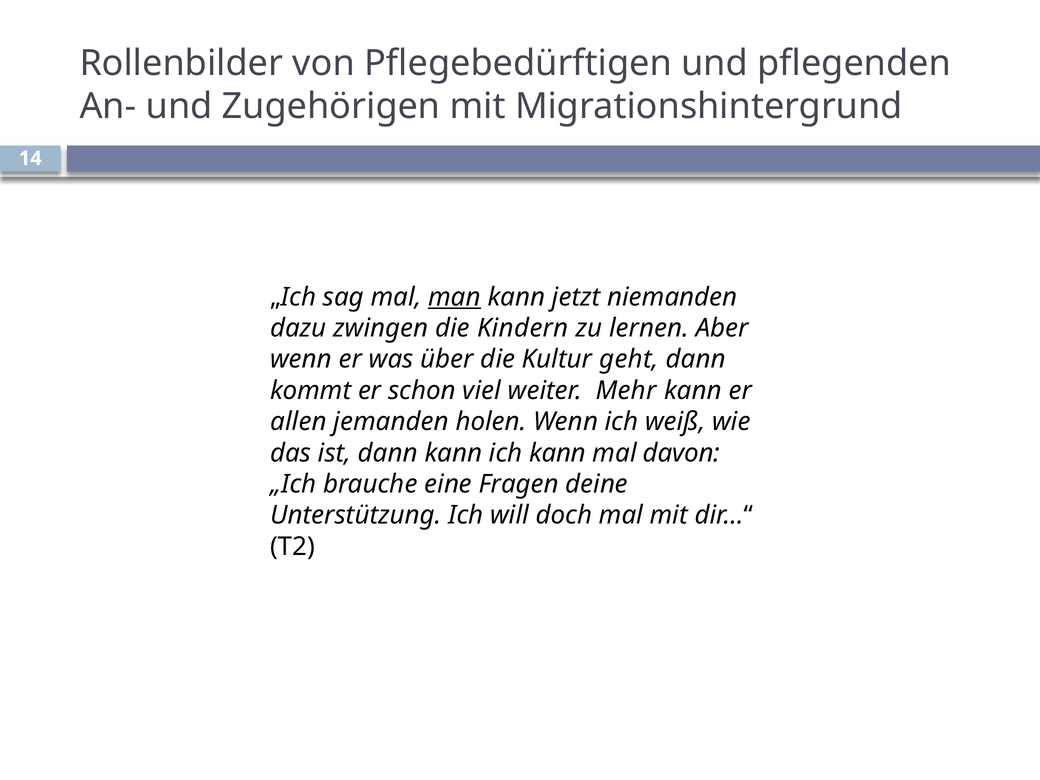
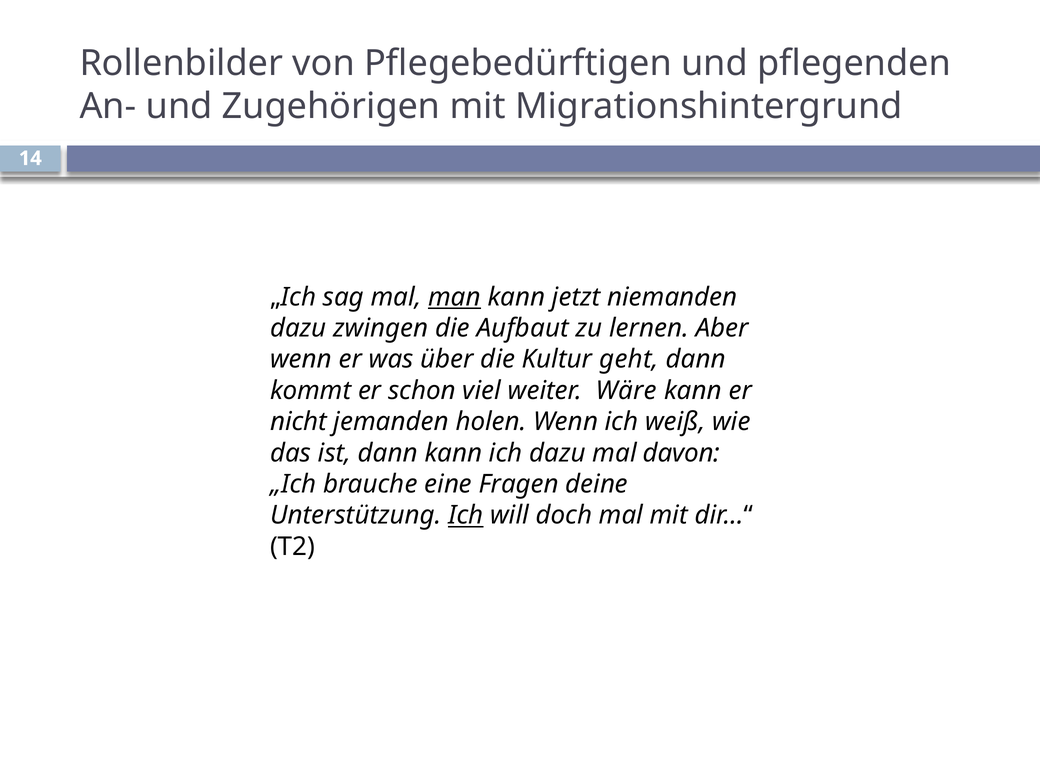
Kindern: Kindern -> Aufbaut (523, 328)
Mehr: Mehr -> Wäre (626, 391)
allen: allen -> nicht (299, 422)
ich kann: kann -> dazu (557, 453)
Ich underline: none -> present (466, 515)
